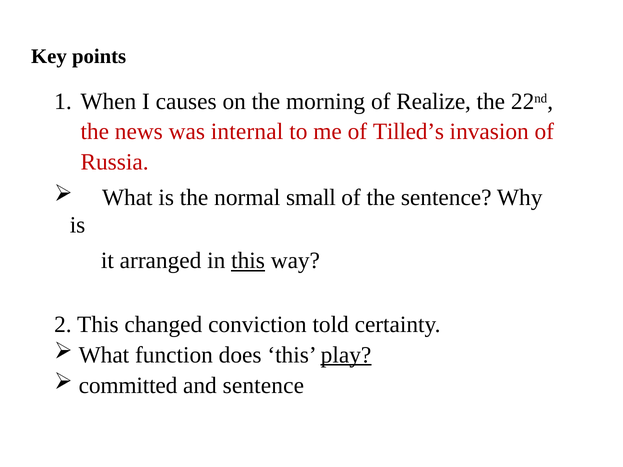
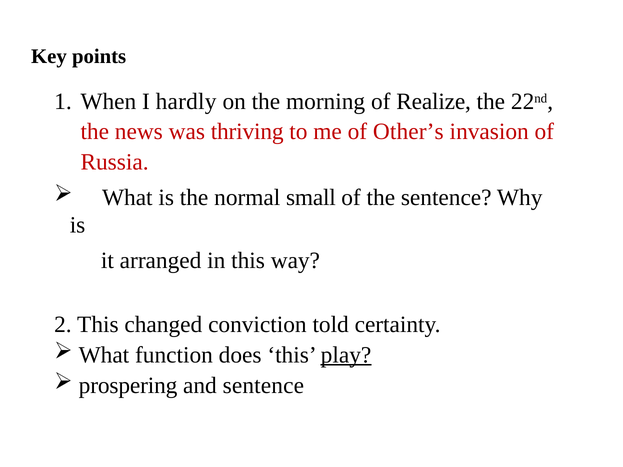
causes: causes -> hardly (186, 101)
internal: internal -> thriving (247, 132)
Tilled’s: Tilled’s -> Other’s (408, 132)
this underline: present -> none (248, 261)
committed: committed -> prospering (128, 386)
